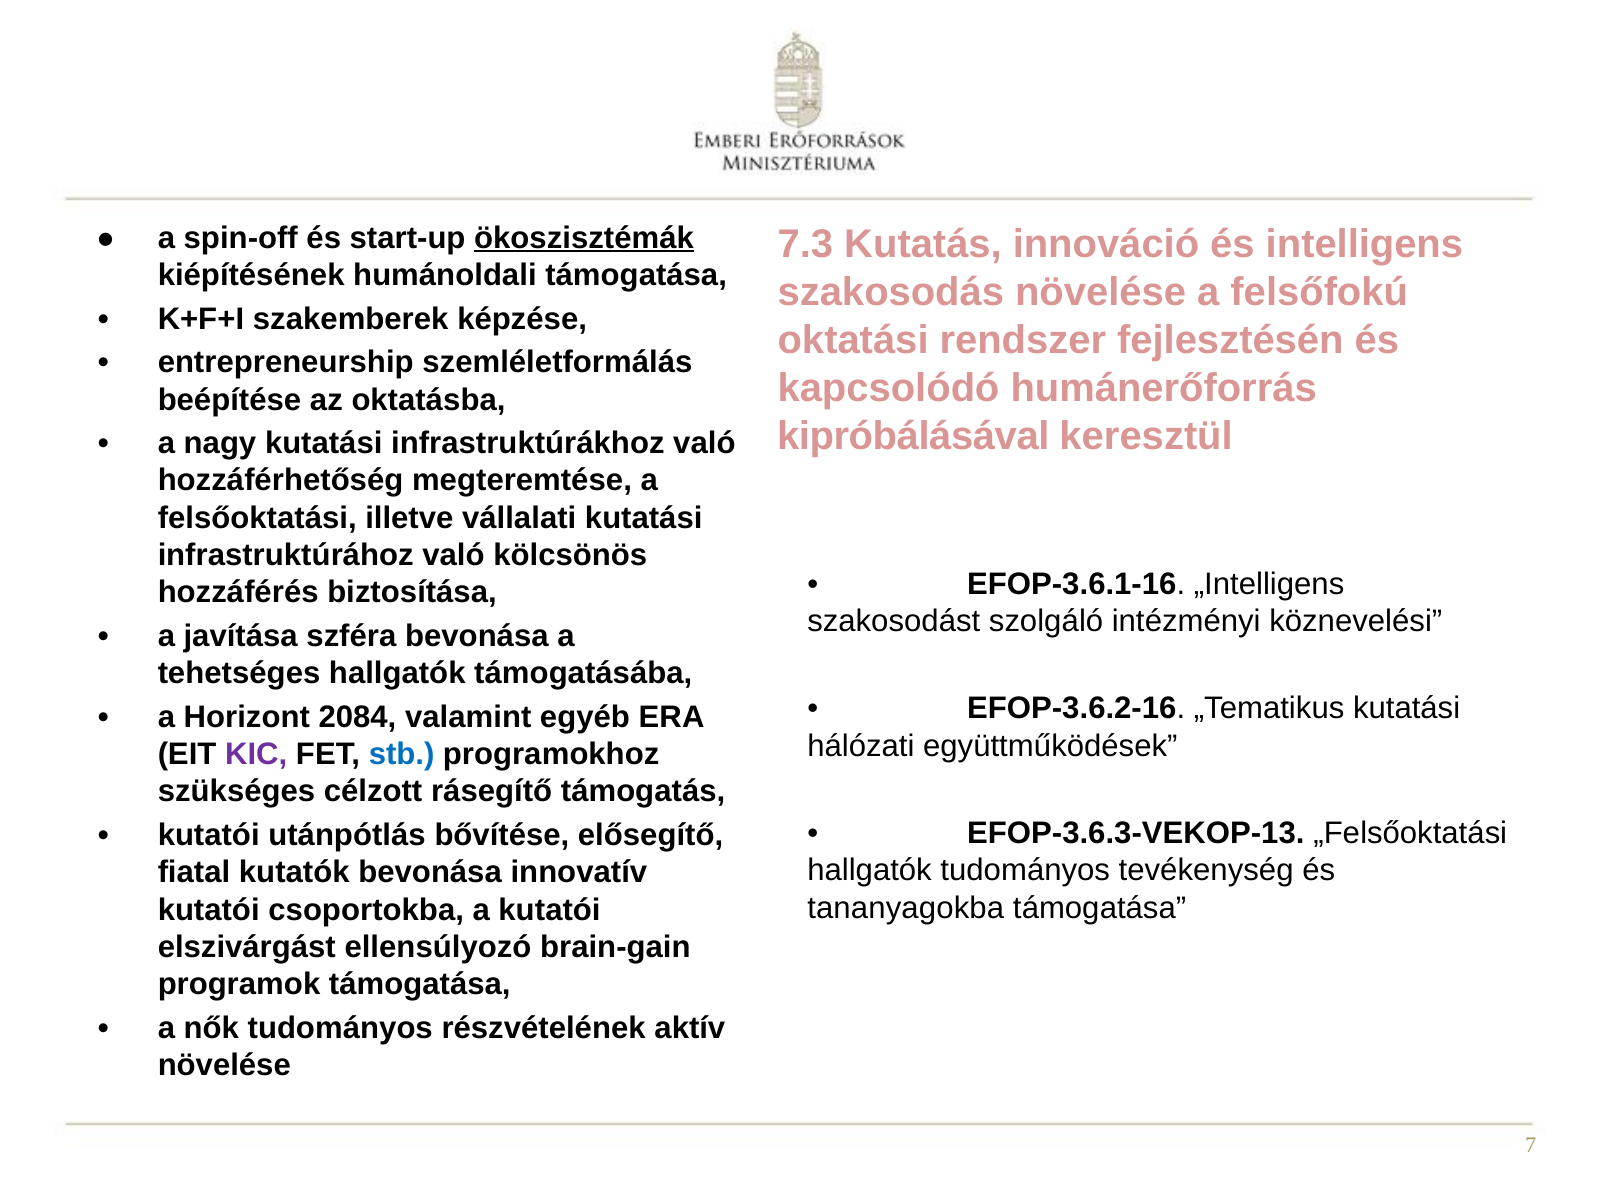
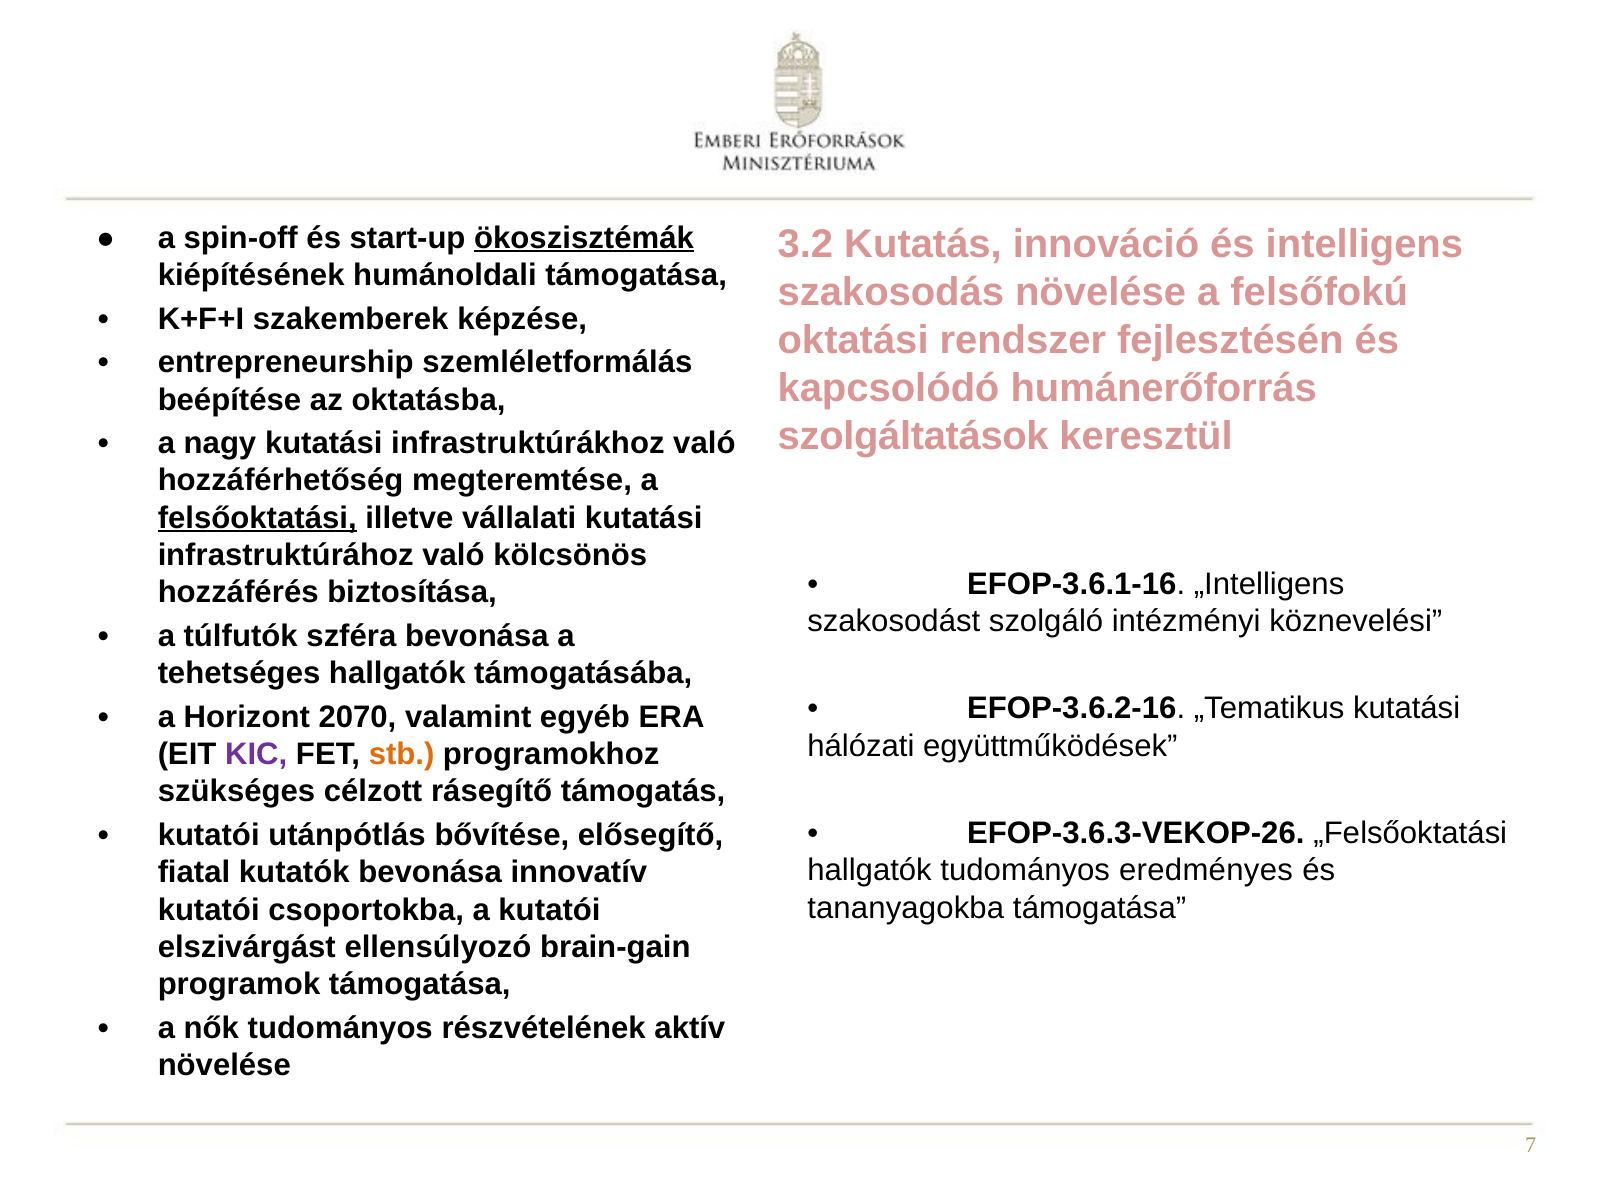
7.3: 7.3 -> 3.2 (805, 244)
kipróbálásával: kipróbálásával -> szolgáltatások (913, 436)
felsőoktatási underline: none -> present (257, 518)
javítása: javítása -> túlfutók (241, 636)
2084: 2084 -> 2070 (357, 717)
stb colour: blue -> orange (402, 755)
EFOP-3.6.3-VEKOP-13: EFOP-3.6.3-VEKOP-13 -> EFOP-3.6.3-VEKOP-26 (1136, 833)
tevékenység: tevékenység -> eredményes (1206, 871)
